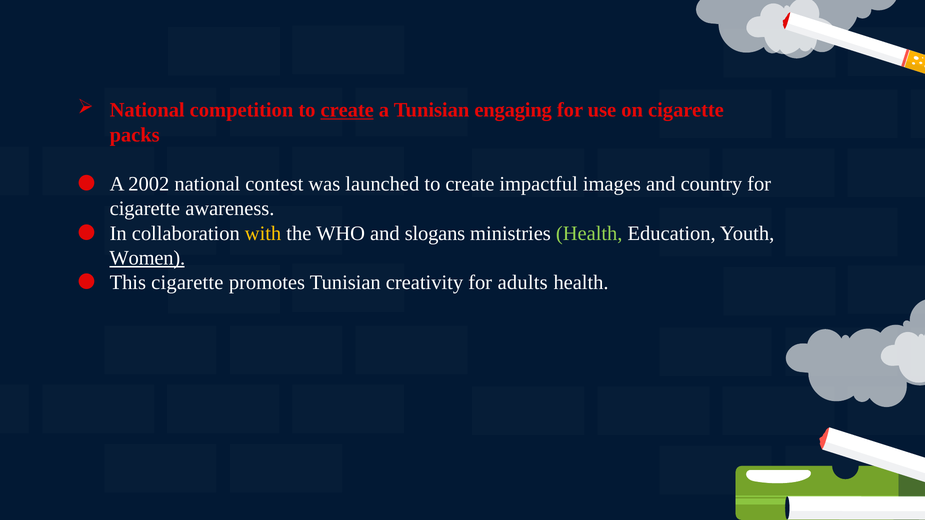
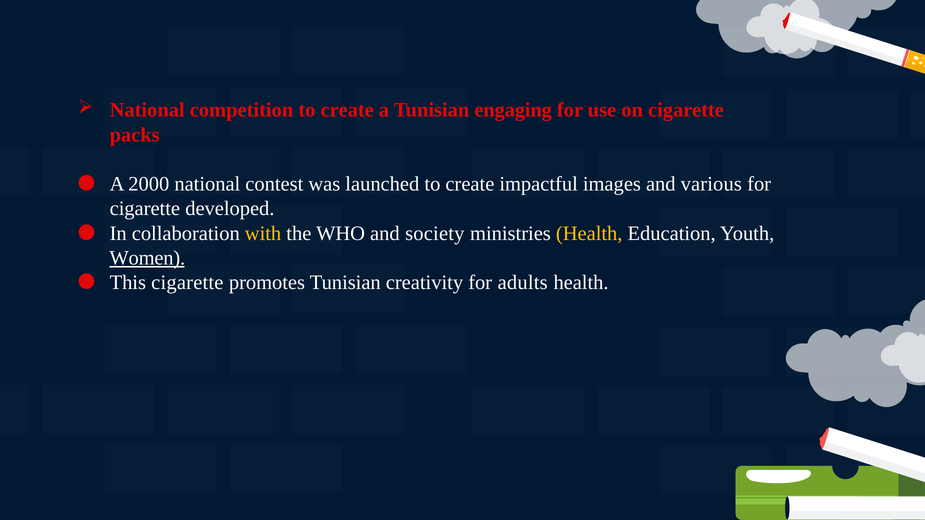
create underline: present -> none (347, 110)
2002: 2002 -> 2000 (149, 184)
country: country -> various (711, 184)
awareness: awareness -> developed (230, 209)
slogans: slogans -> society (435, 234)
Health colour: light green -> yellow (589, 234)
